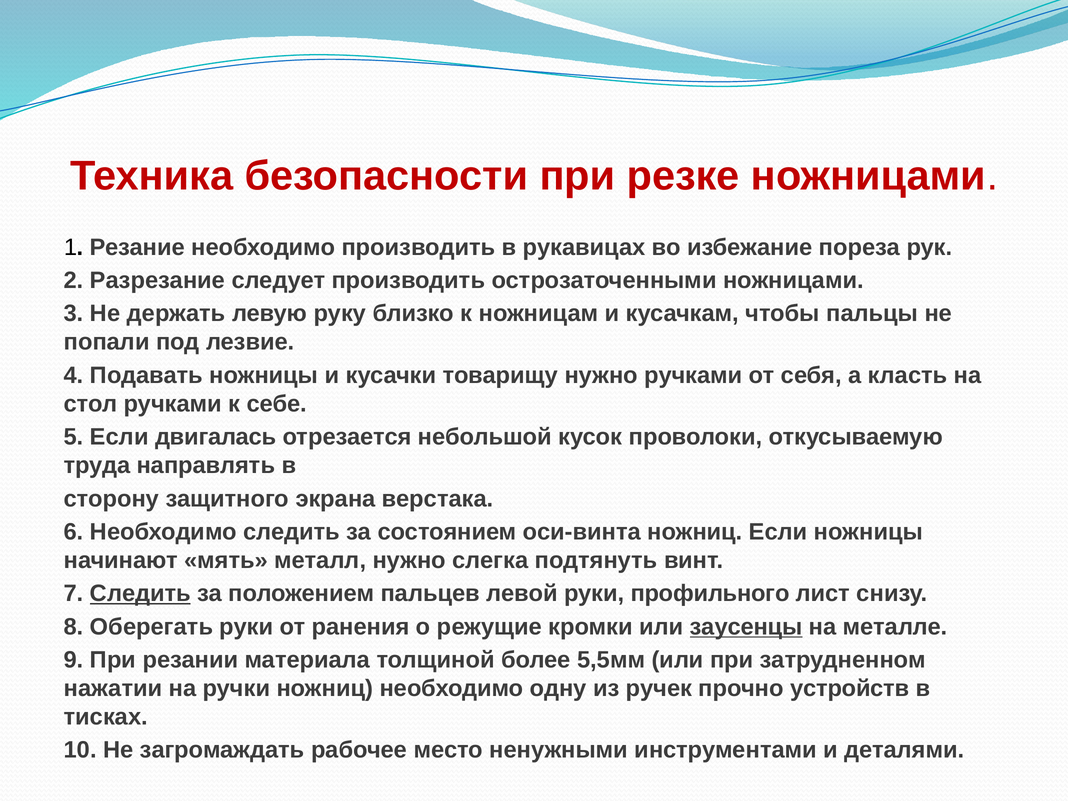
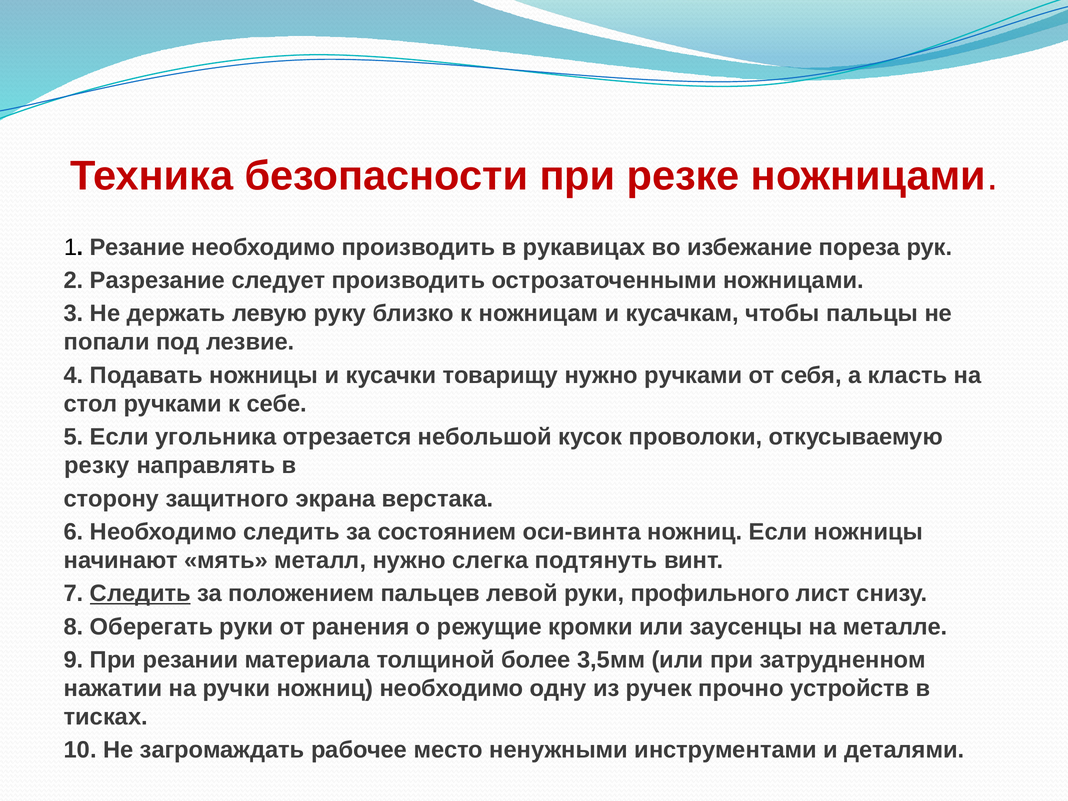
двигалась: двигалась -> угольника (216, 437)
труда: труда -> резку (97, 465)
заусенцы underline: present -> none (746, 627)
5,5мм: 5,5мм -> 3,5мм (611, 660)
